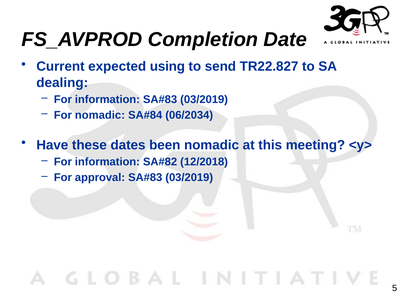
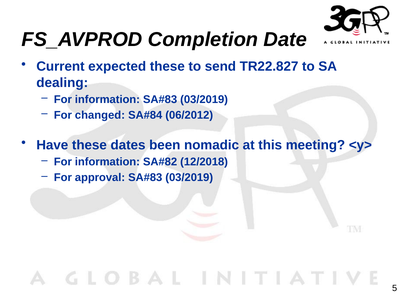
expected using: using -> these (167, 67)
For nomadic: nomadic -> changed (100, 115)
06/2034: 06/2034 -> 06/2012 (189, 115)
